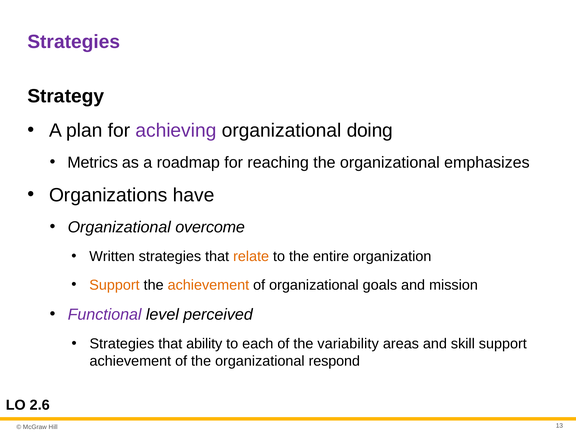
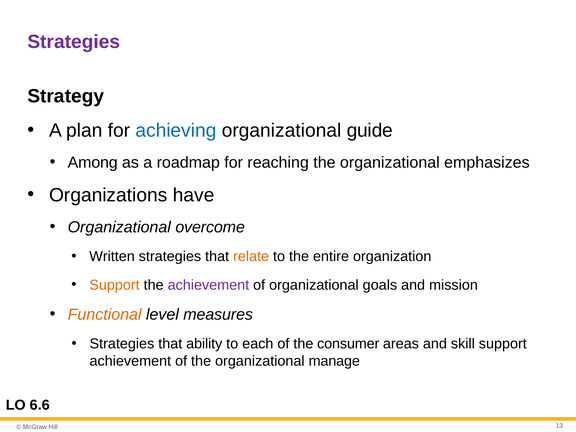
achieving colour: purple -> blue (176, 130)
doing: doing -> guide (370, 130)
Metrics: Metrics -> Among (93, 163)
achievement colour: orange -> purple (208, 285)
Functional colour: purple -> orange (105, 315)
perceived: perceived -> measures (218, 315)
variability: variability -> consumer (348, 344)
respond: respond -> manage (334, 361)
2.6: 2.6 -> 6.6 (40, 405)
